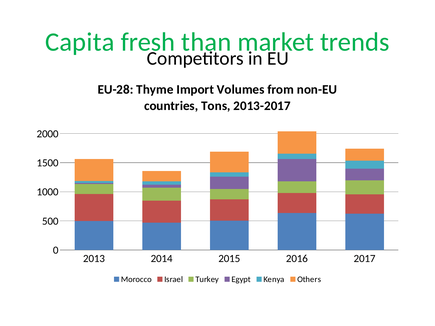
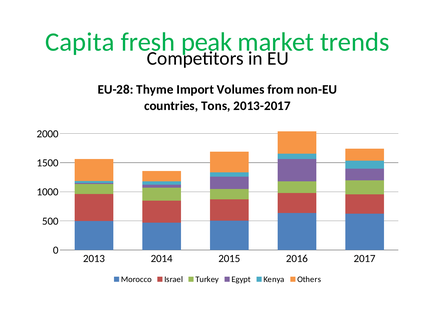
than: than -> peak (207, 42)
